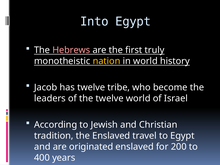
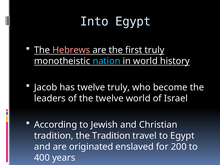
nation colour: yellow -> light blue (107, 61)
twelve tribe: tribe -> truly (119, 87)
the Enslaved: Enslaved -> Tradition (111, 136)
